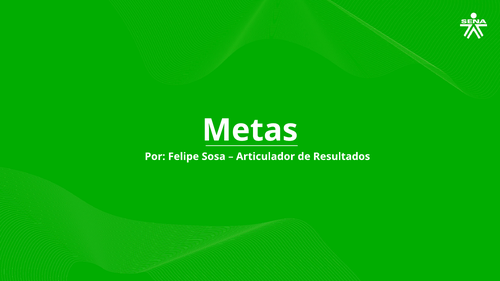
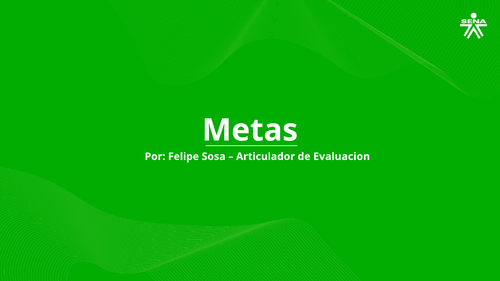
Resultados: Resultados -> Evaluacion (342, 157)
